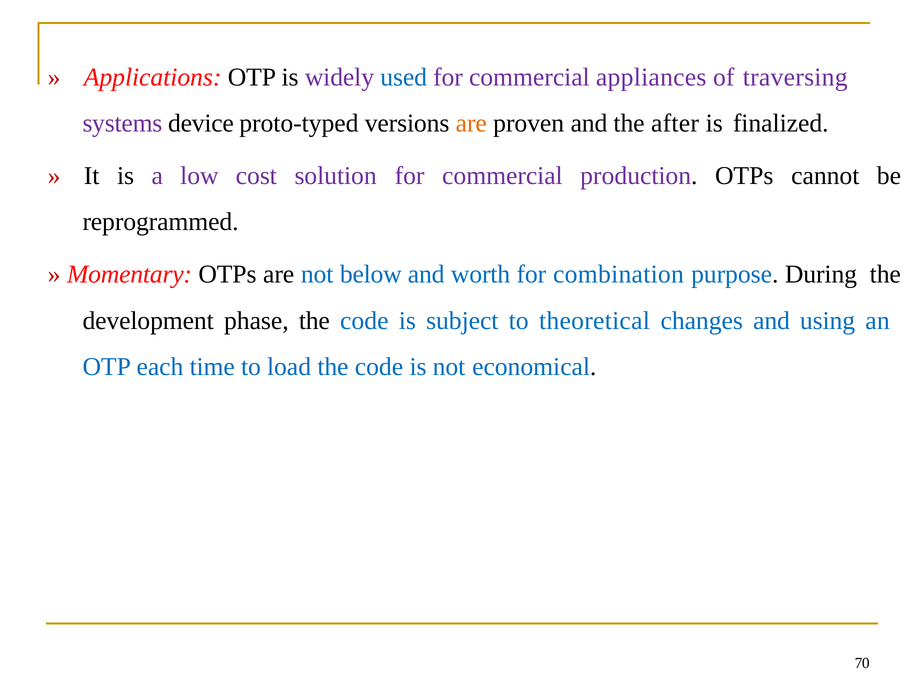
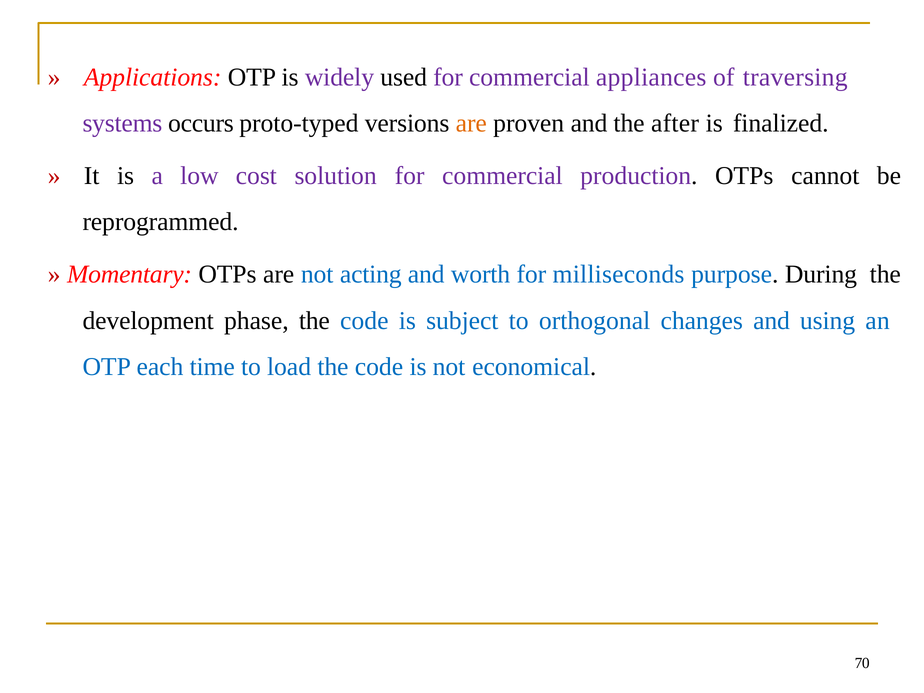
used colour: blue -> black (404, 77)
device: device -> occurs (201, 123)
below: below -> acting (371, 274)
combination: combination -> milliseconds (619, 274)
theoretical: theoretical -> orthogonal (595, 321)
